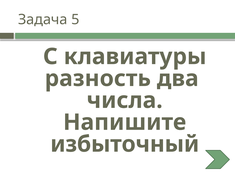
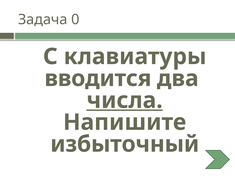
5: 5 -> 0 (75, 20)
разность: разность -> вводится (98, 79)
числа underline: none -> present (125, 101)
